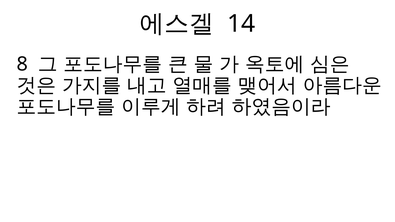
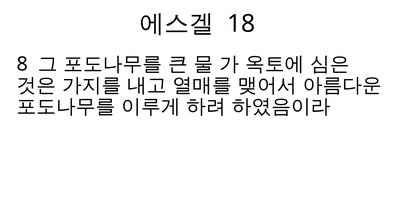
14: 14 -> 18 (241, 24)
